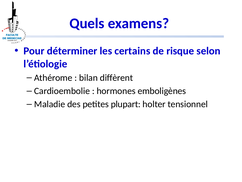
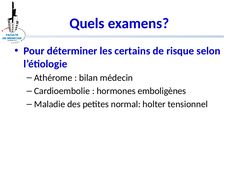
diffèrent: diffèrent -> médecin (116, 78)
plupart: plupart -> normal (126, 104)
